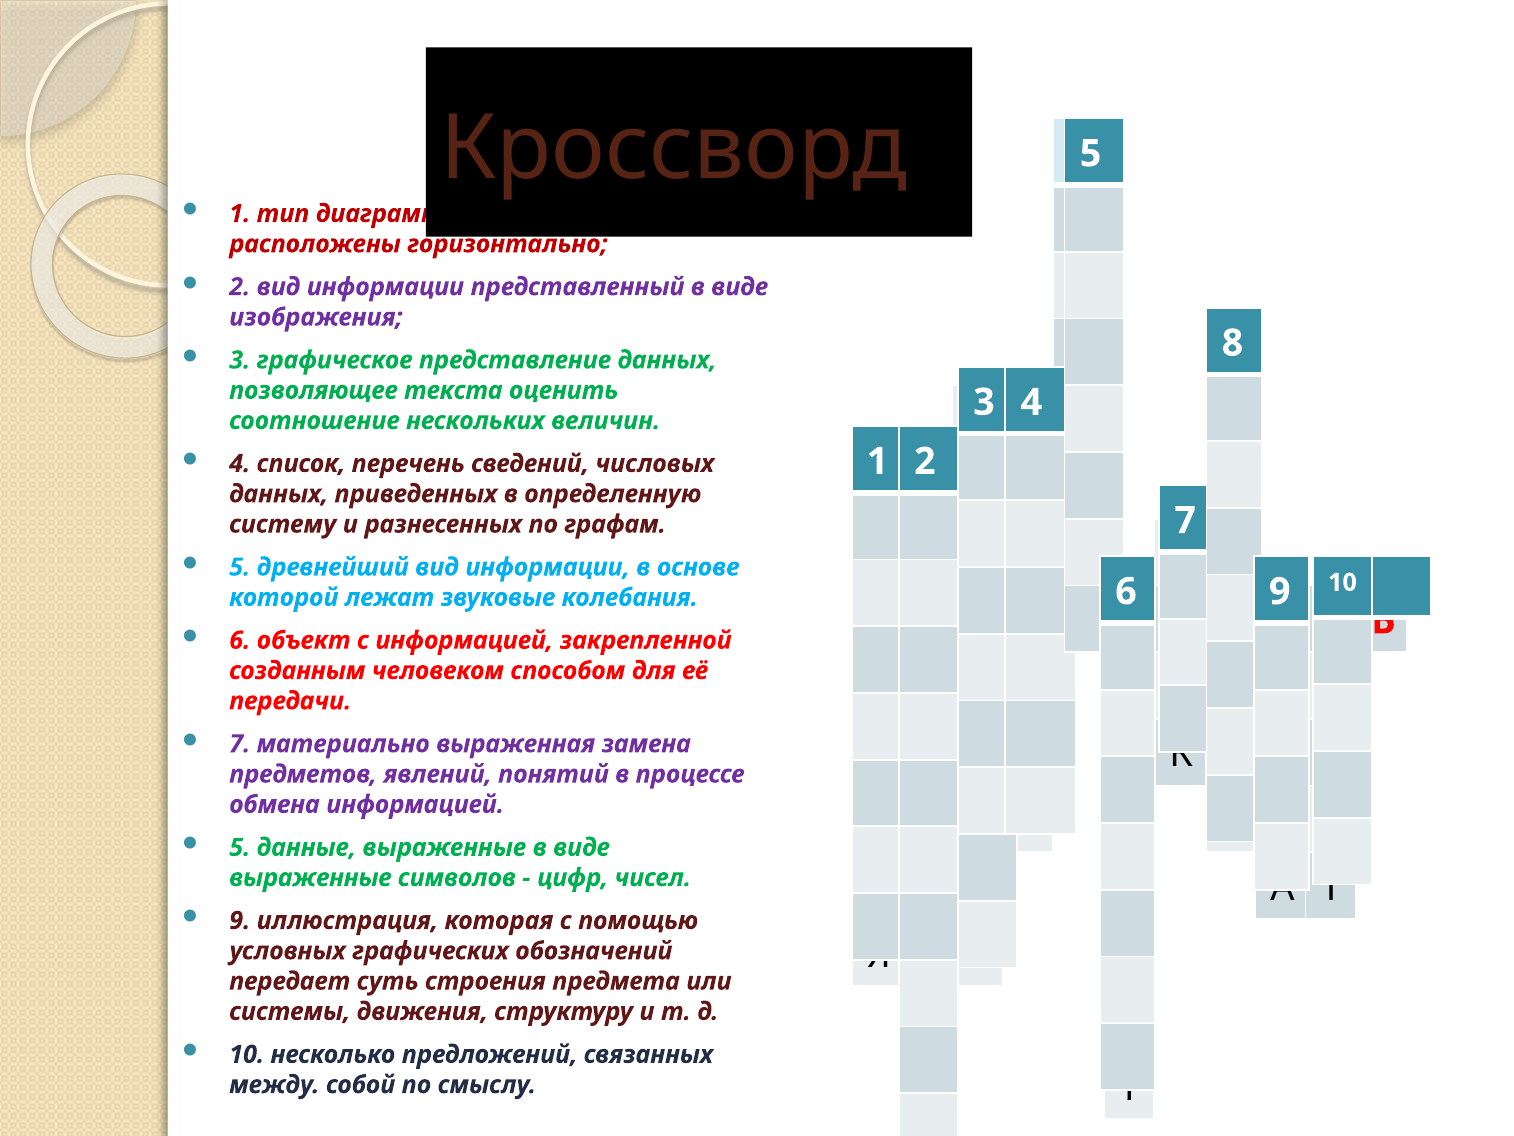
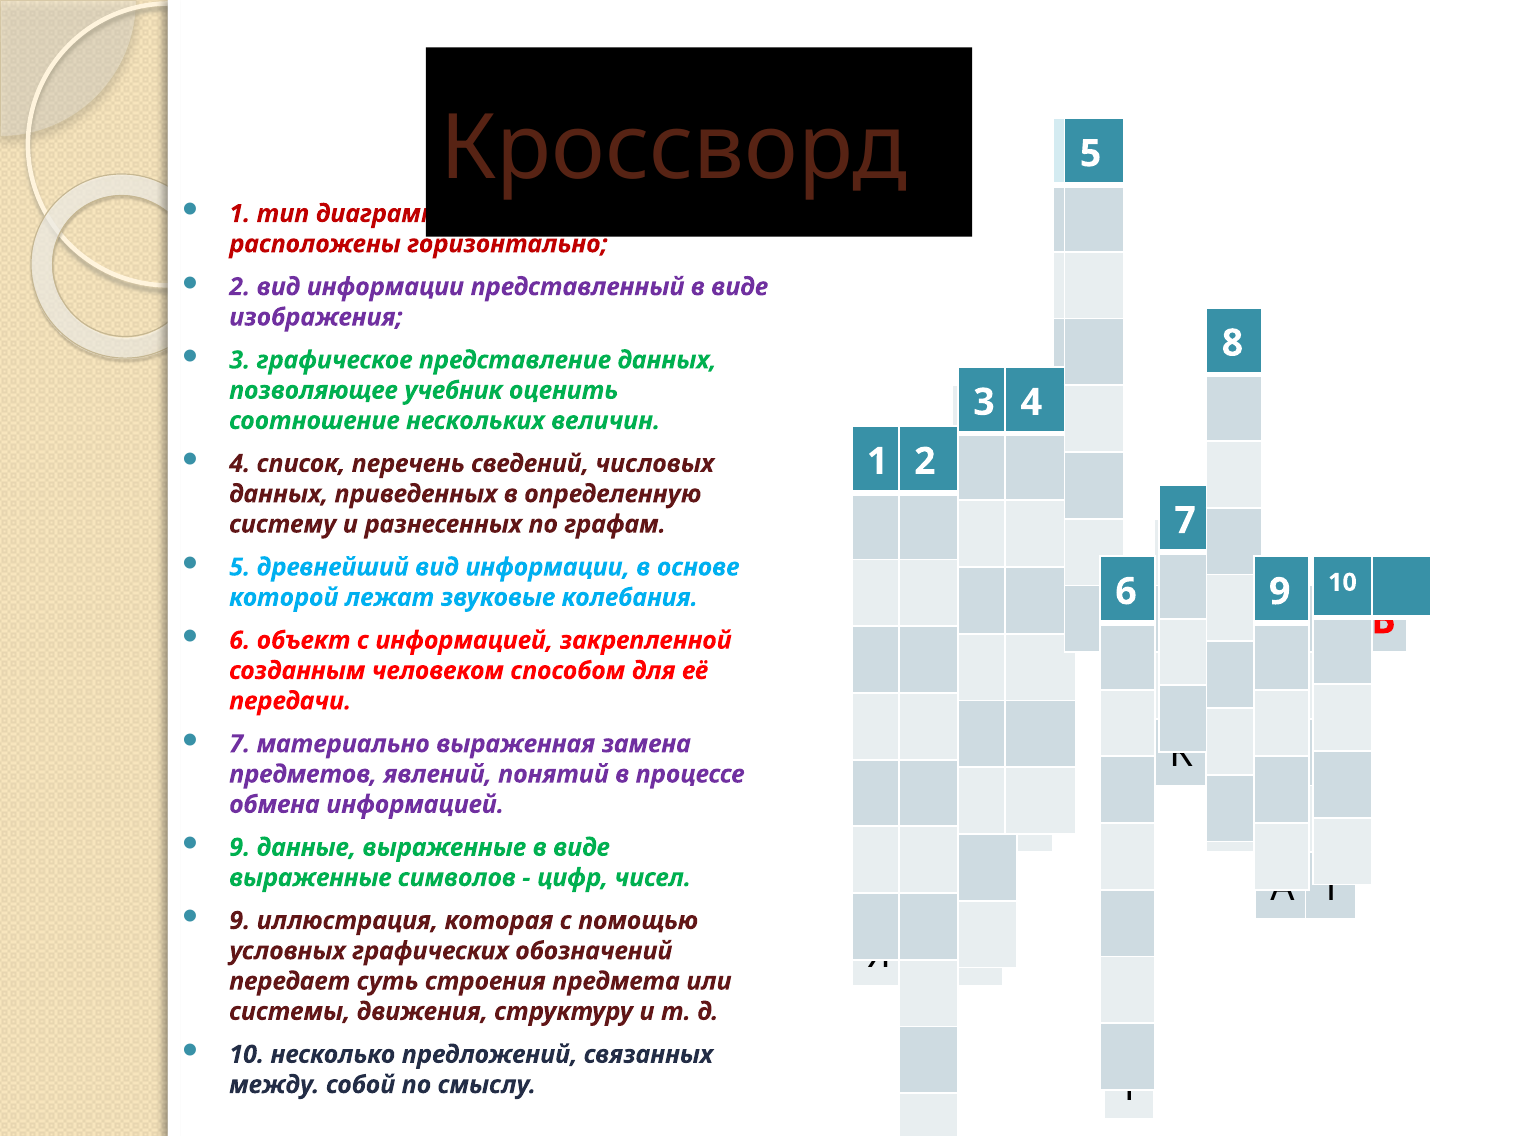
текста: текста -> учебник (453, 390)
5: 5 -> 9 (240, 847)
